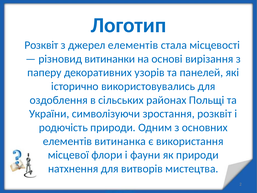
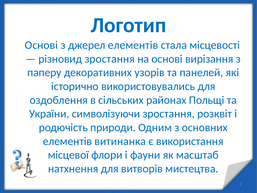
Розквіт: Розквіт -> Основі (41, 45)
різновид витинанки: витинанки -> зростання (110, 59)
як природи: природи -> масштаб (197, 155)
